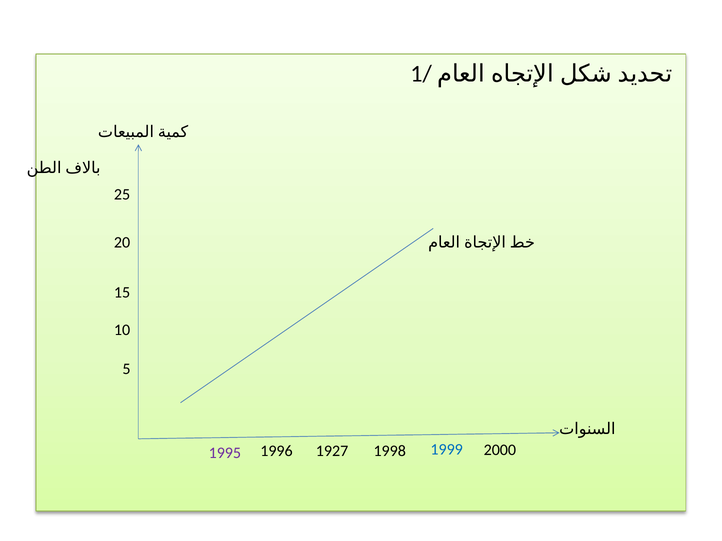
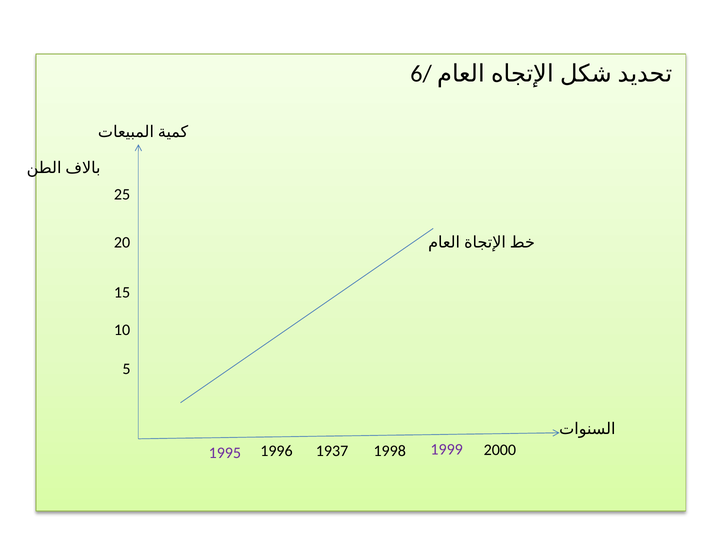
1/: 1/ -> 6/ (421, 74)
1927: 1927 -> 1937 (332, 451)
1999 colour: blue -> purple (447, 450)
